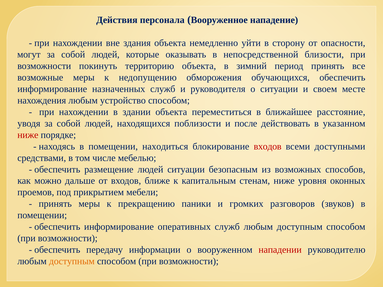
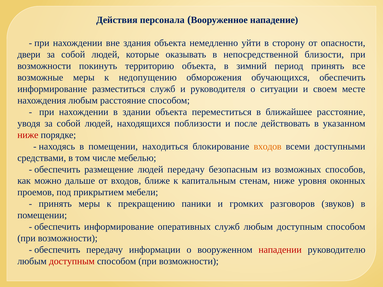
могут: могут -> двери (29, 55)
назначенных: назначенных -> разместиться (119, 89)
любым устройство: устройство -> расстояние (123, 101)
входов colour: red -> orange (268, 147)
людей ситуации: ситуации -> передачу (186, 169)
доступным colour: orange -> red (72, 261)
